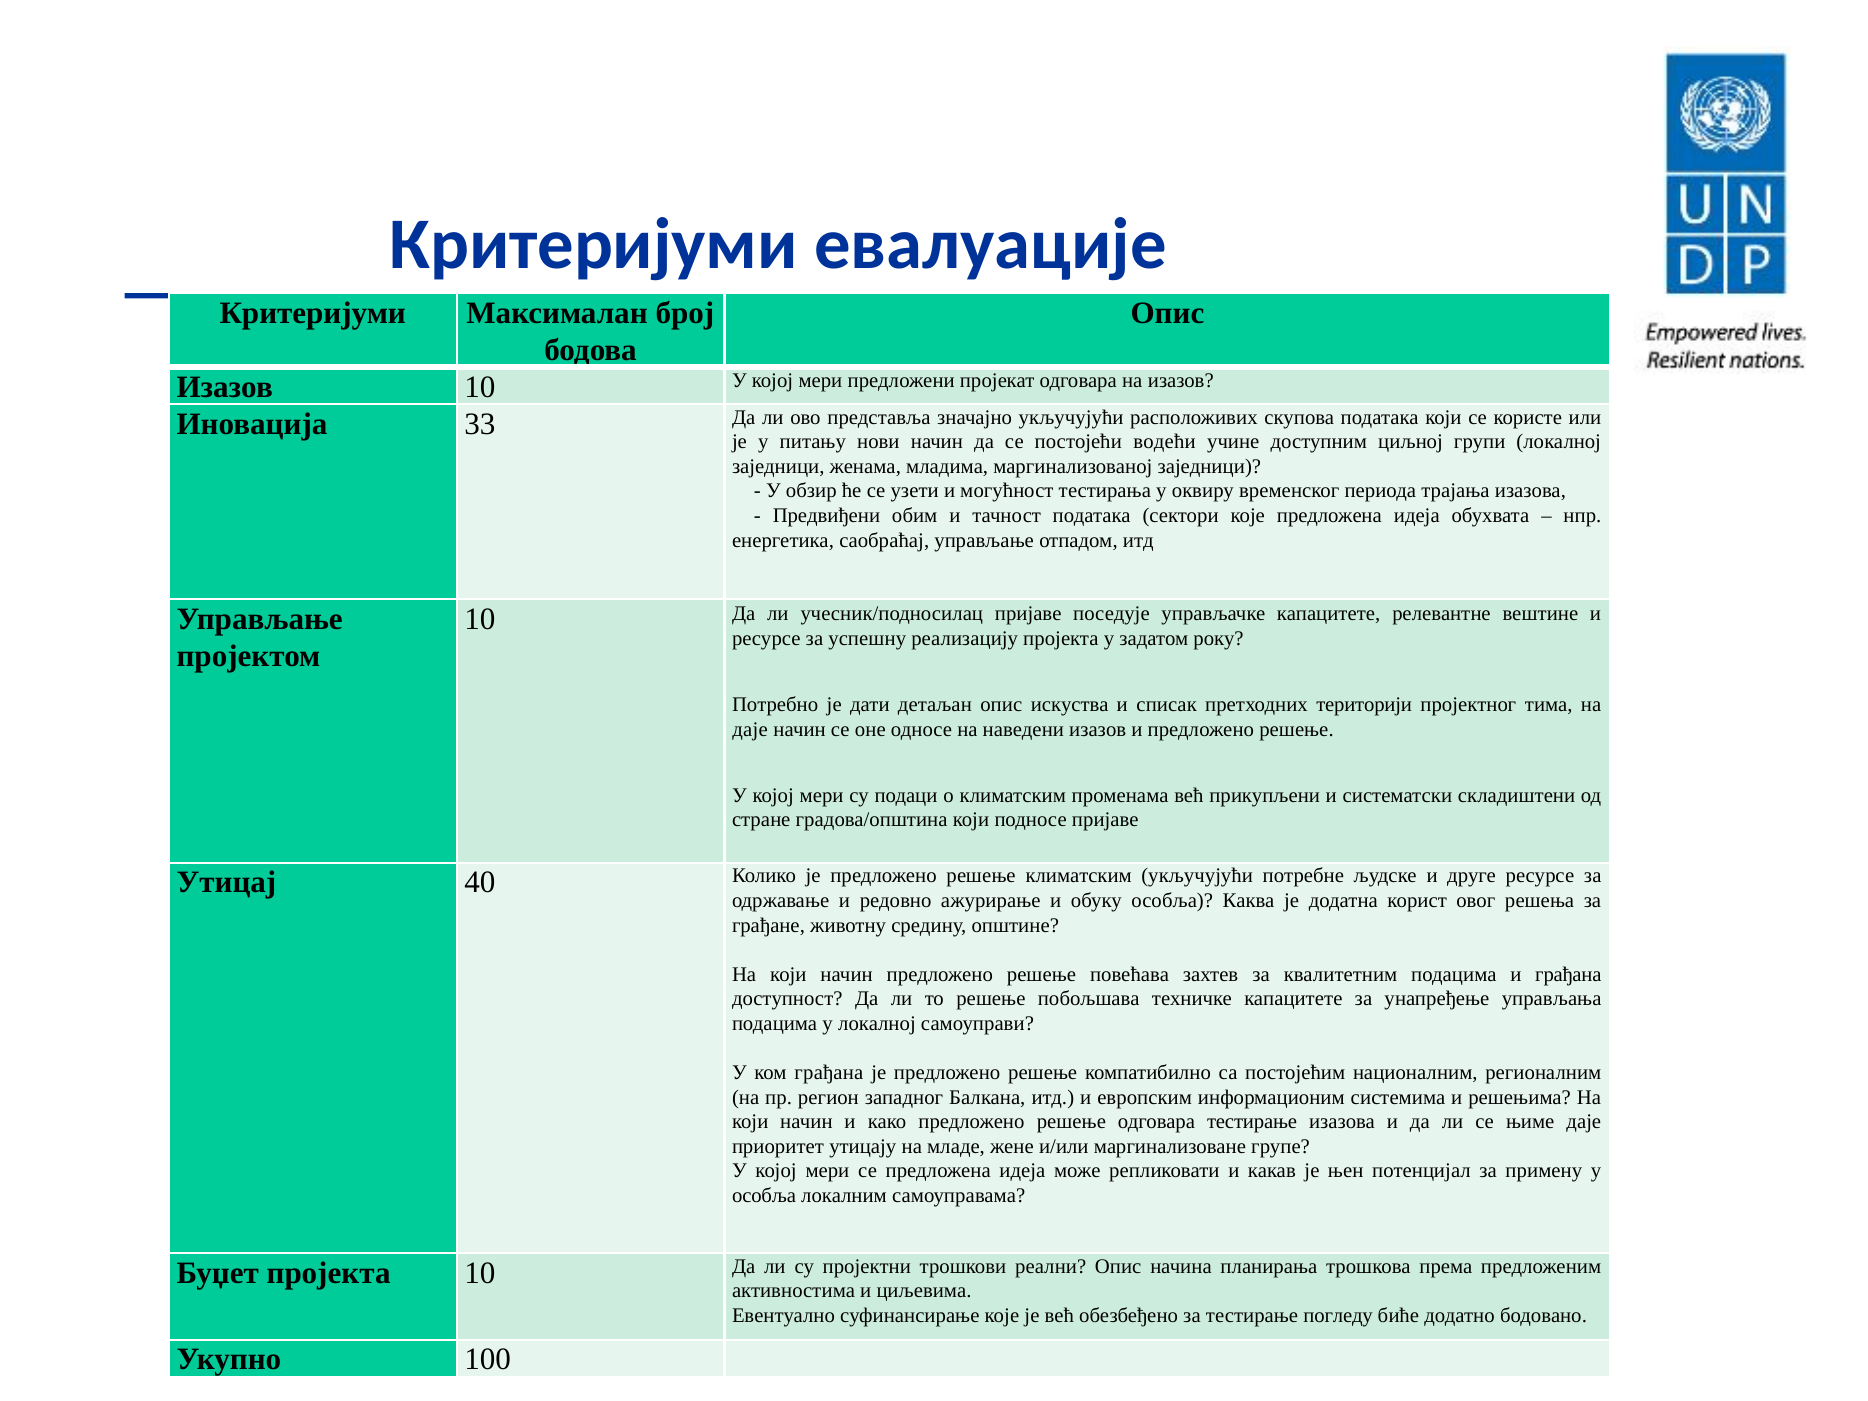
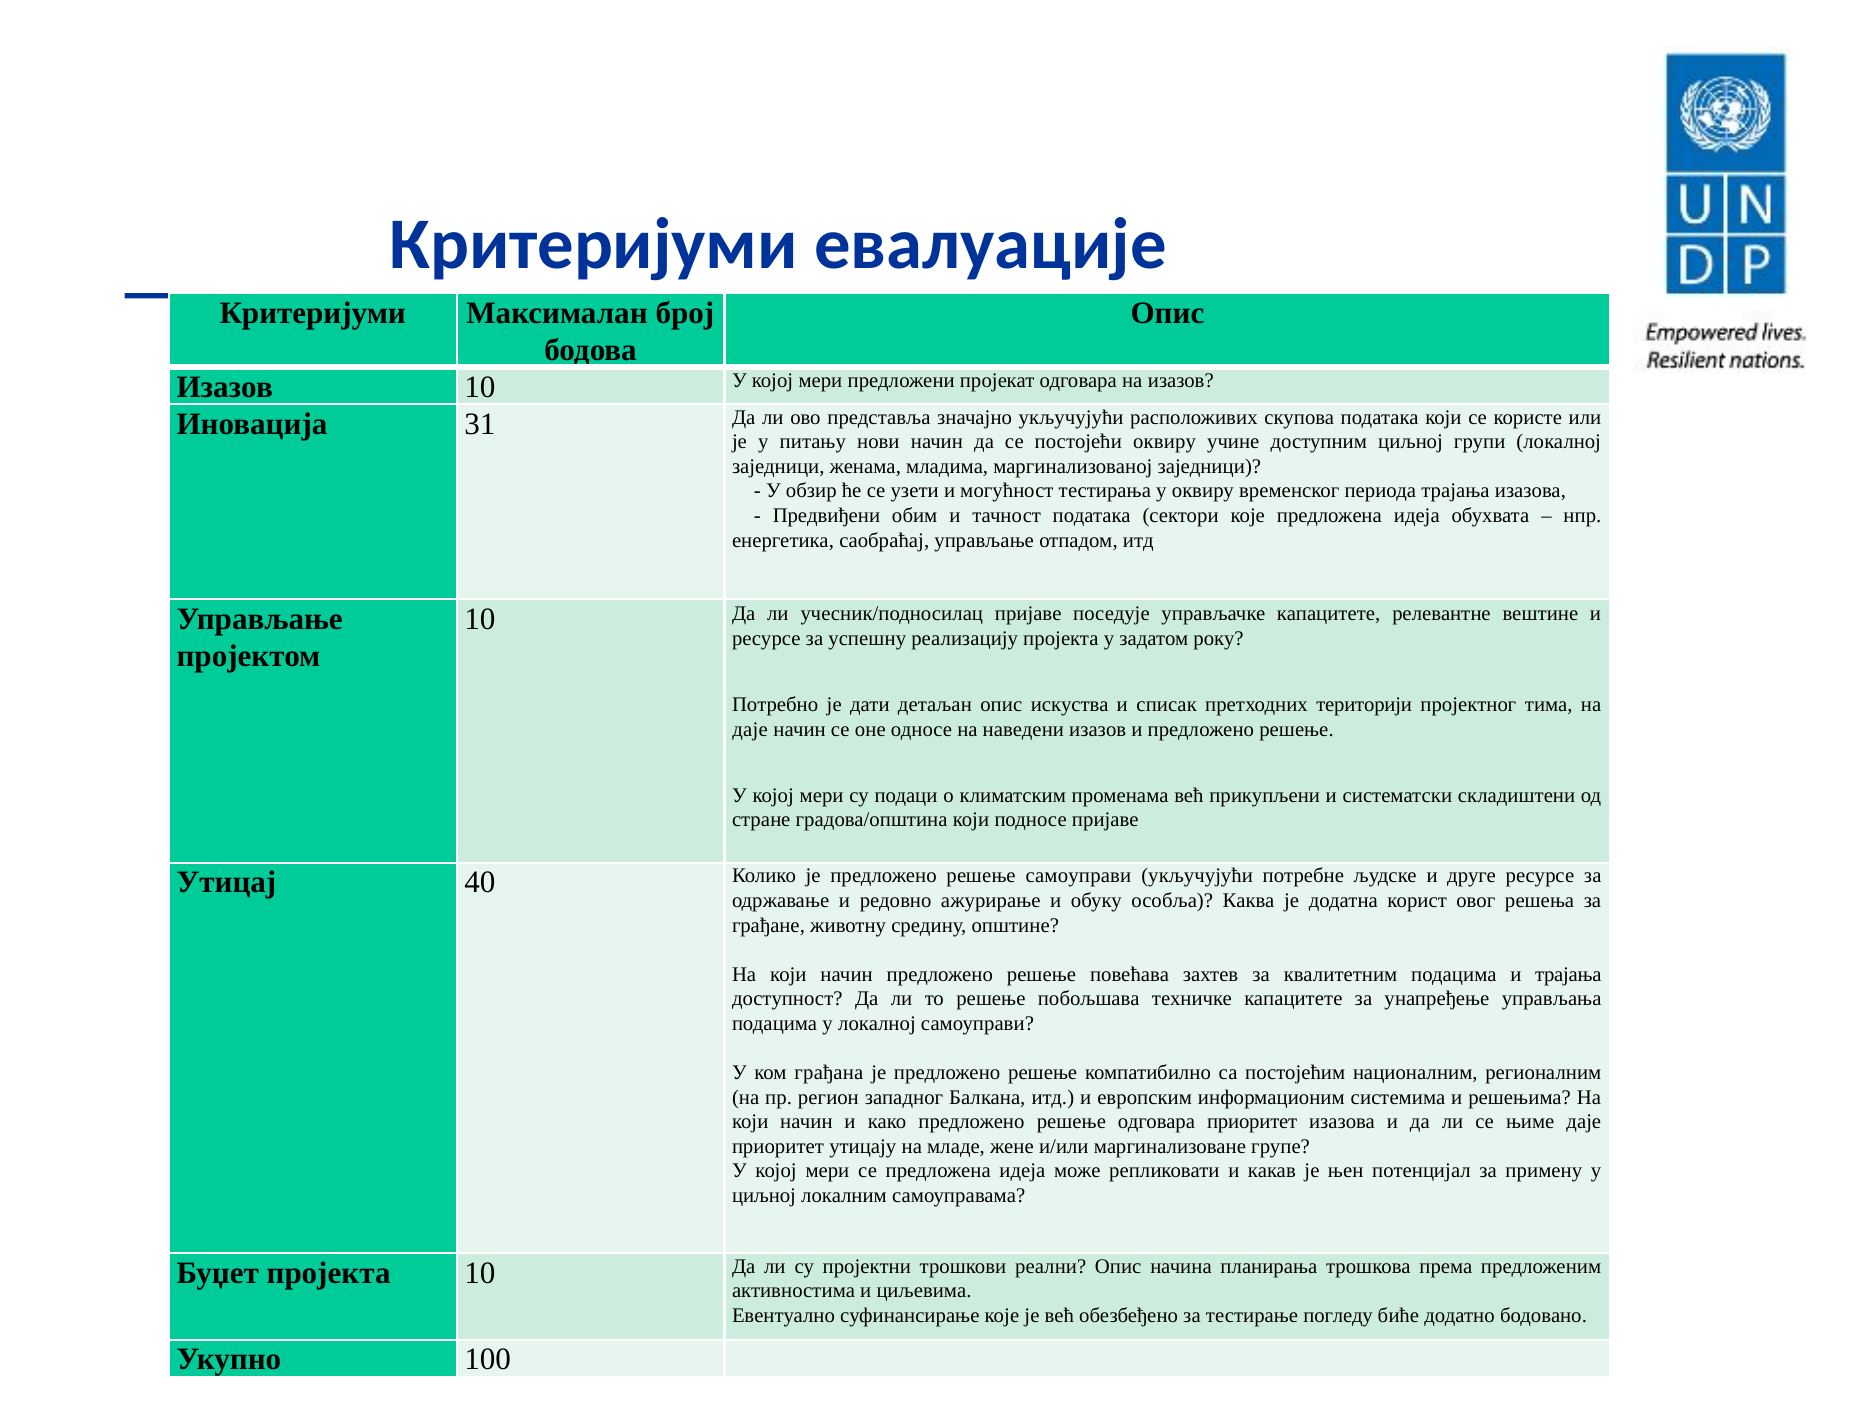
33: 33 -> 31 (480, 424)
постојећи водећи: водећи -> оквиру (1165, 442)
решење климатским: климатским -> самоуправи (1079, 876)
и грађана: грађана -> трајања (1568, 974)
одговара тестирање: тестирање -> приоритет (1252, 1122)
особља: особља -> циљној (764, 1195)
